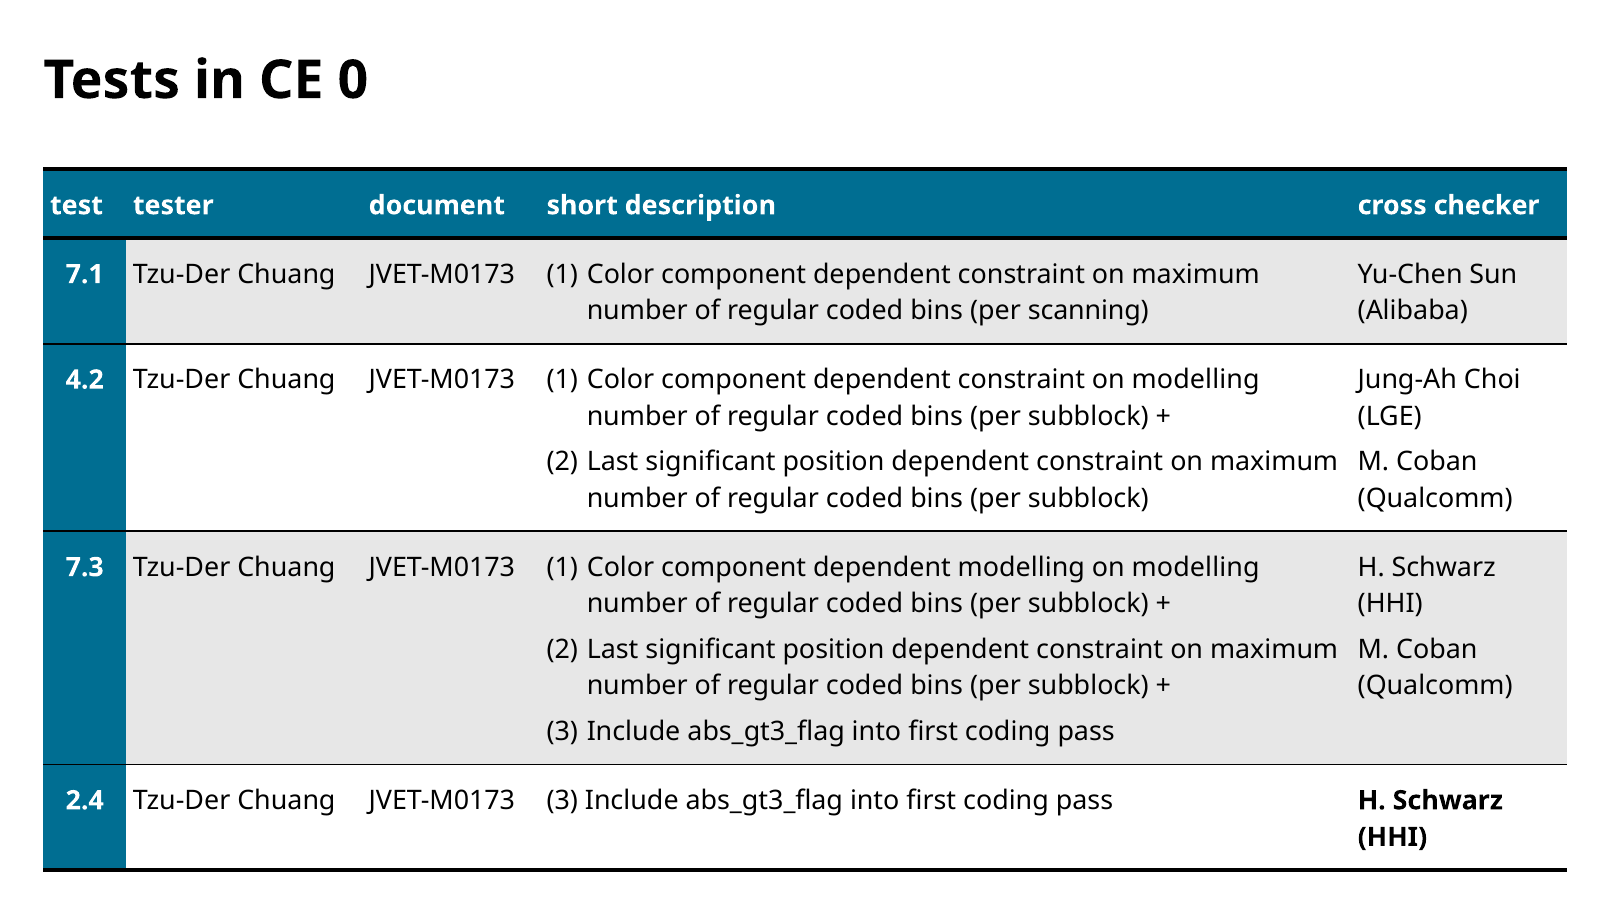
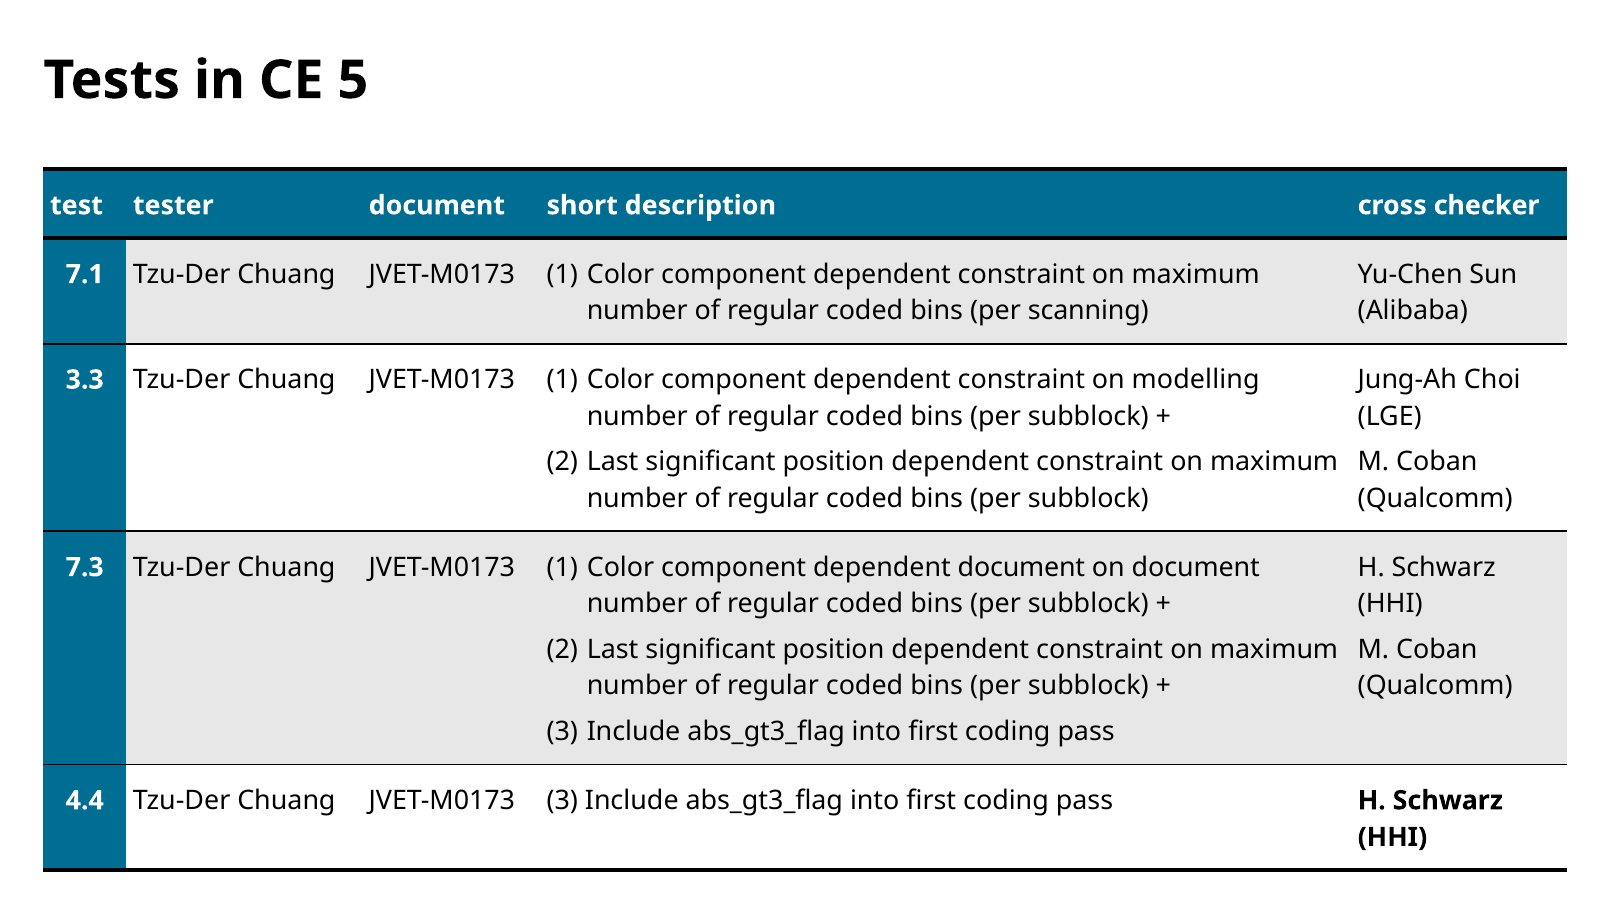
0: 0 -> 5 (353, 80)
4.2: 4.2 -> 3.3 (85, 380)
dependent modelling: modelling -> document (1021, 568)
modelling: modelling -> document (1196, 568)
2.4: 2.4 -> 4.4 (85, 801)
